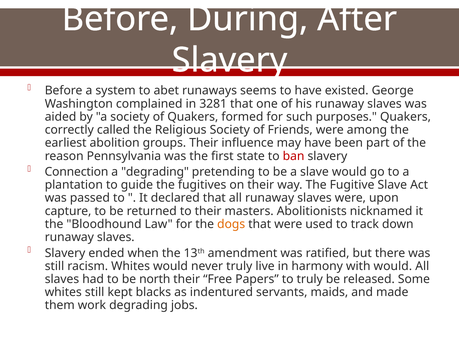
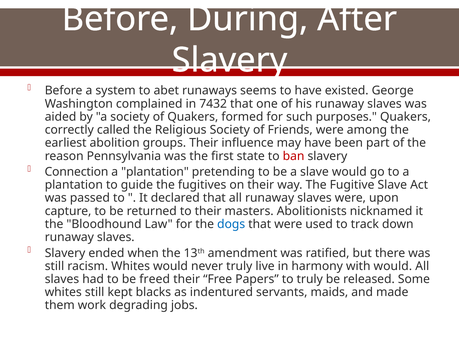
3281: 3281 -> 7432 (213, 104)
degrading: degrading -> plantation (155, 172)
dogs colour: orange -> blue (231, 224)
north: north -> freed (155, 279)
